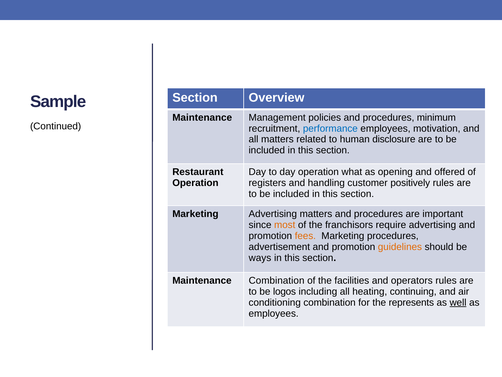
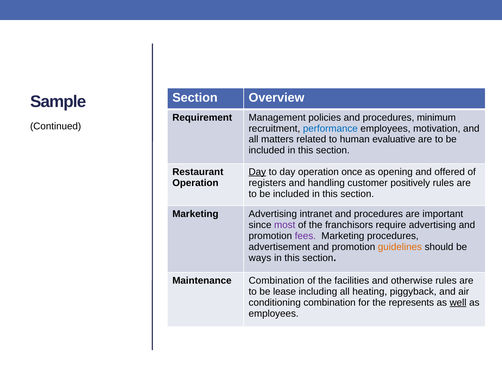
Maintenance: Maintenance -> Requirement (202, 117)
disclosure: disclosure -> evaluative (394, 139)
Day underline: none -> present (257, 172)
what: what -> once (352, 172)
Advertising matters: matters -> intranet (316, 214)
most colour: orange -> purple (285, 225)
fees colour: orange -> purple (305, 236)
operators: operators -> otherwise (412, 280)
logos: logos -> lease (284, 291)
continuing: continuing -> piggyback (413, 291)
